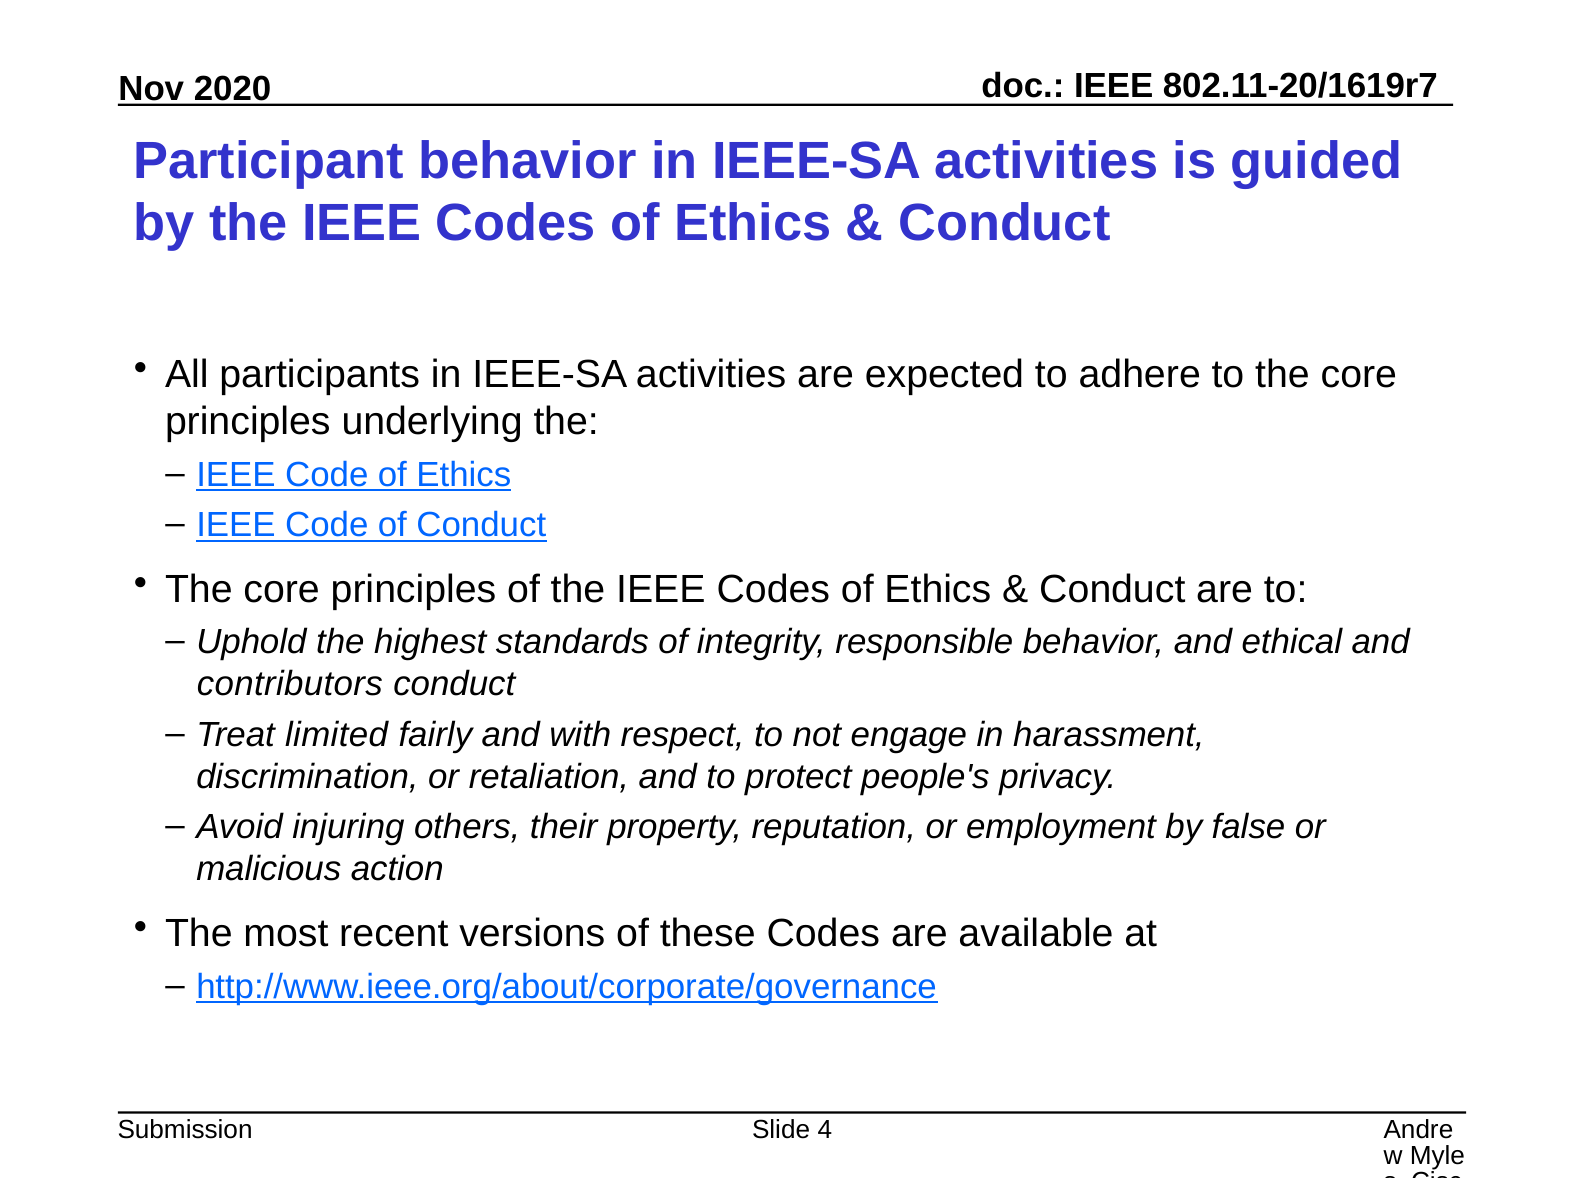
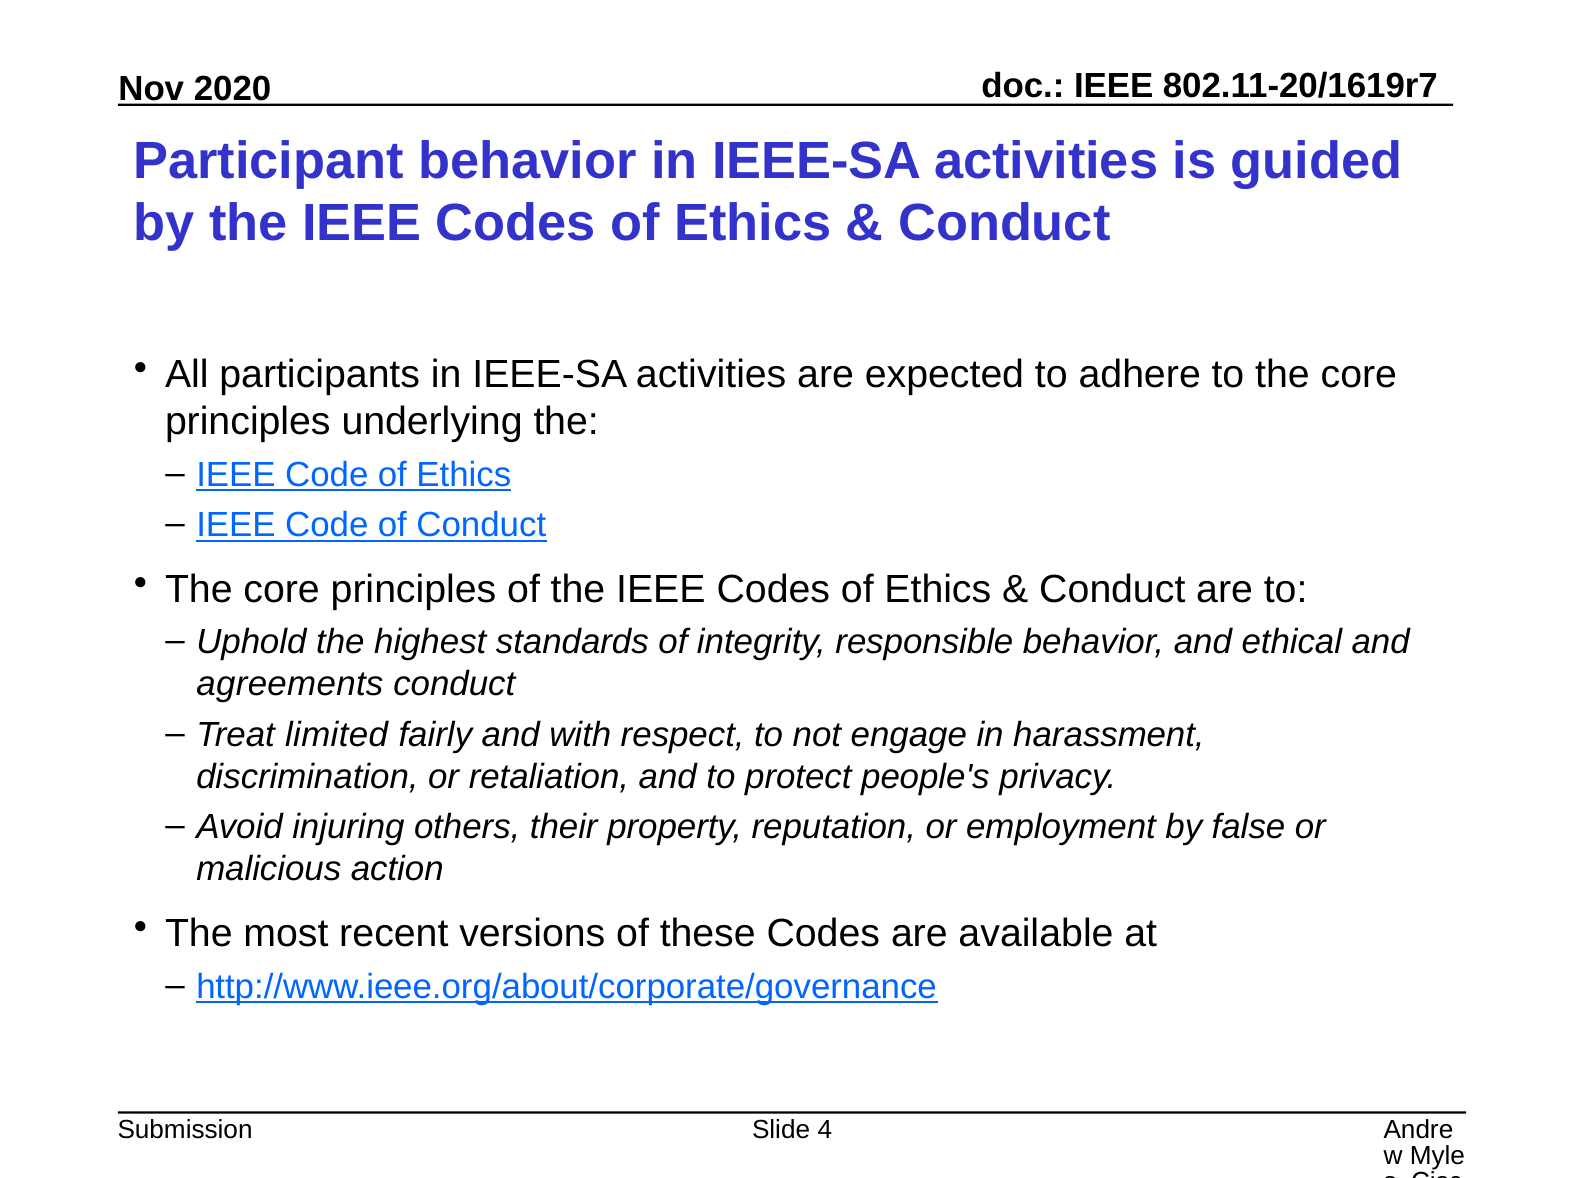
contributors: contributors -> agreements (290, 684)
